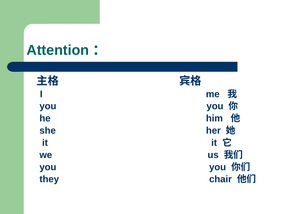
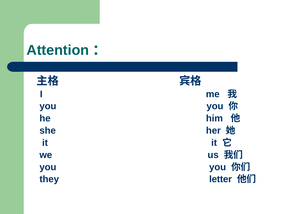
chair: chair -> letter (221, 179)
